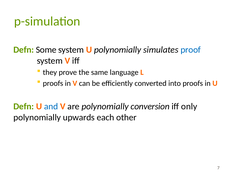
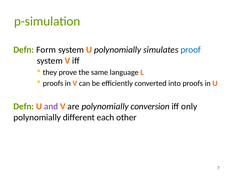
Some: Some -> Form (46, 50)
and colour: blue -> purple (51, 107)
upwards: upwards -> different (79, 118)
